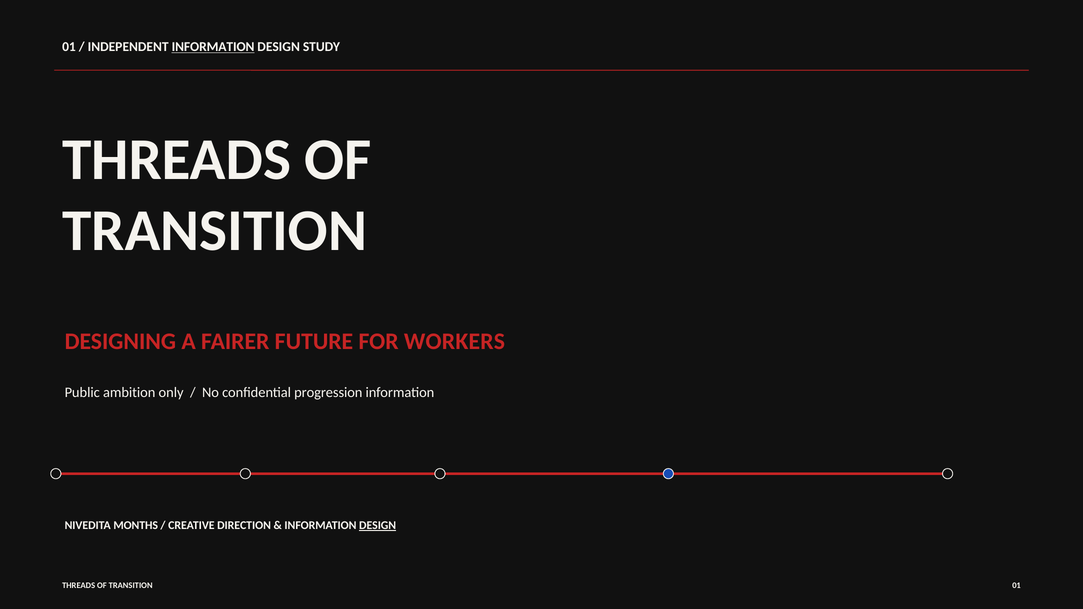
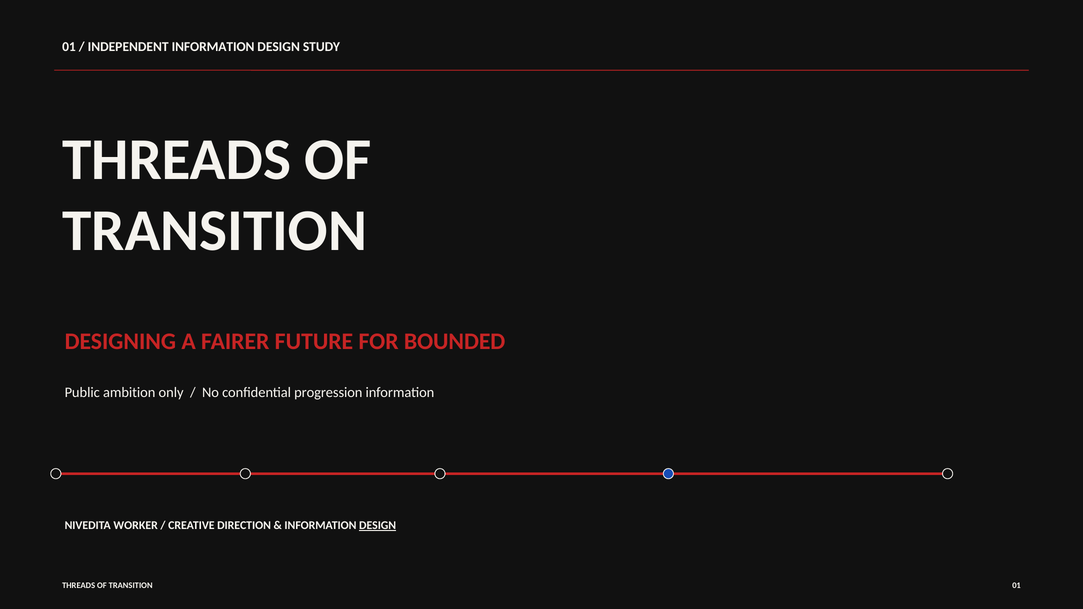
INFORMATION underline: present -> none (213, 47)
WORKERS: WORKERS -> BOUNDED (455, 341)
MONTHS: MONTHS -> WORKER (136, 525)
